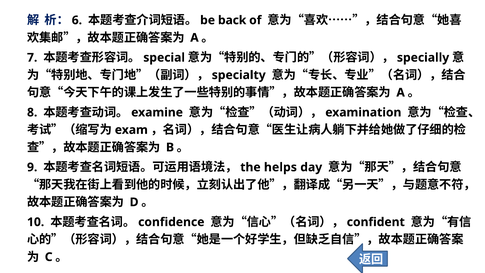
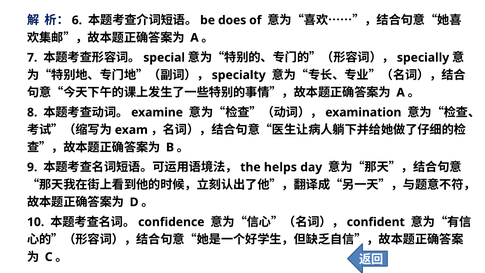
back: back -> does (232, 20)
